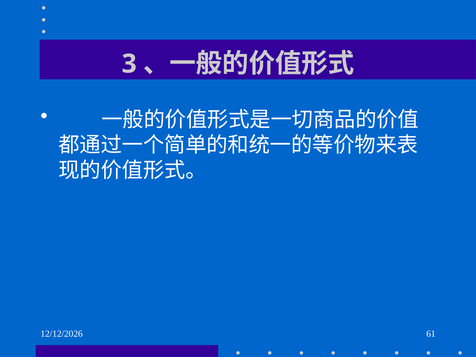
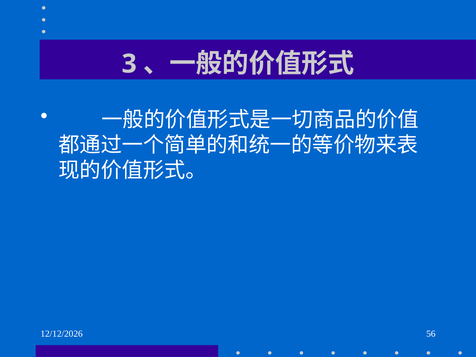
61: 61 -> 56 (431, 334)
